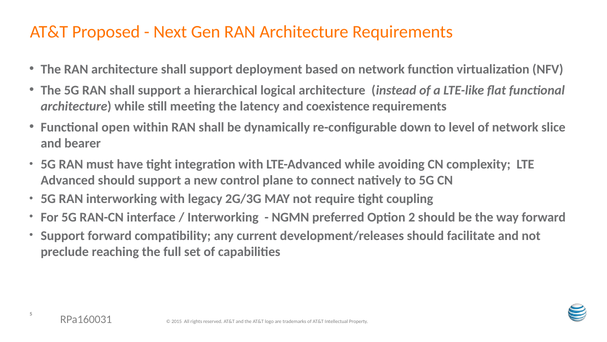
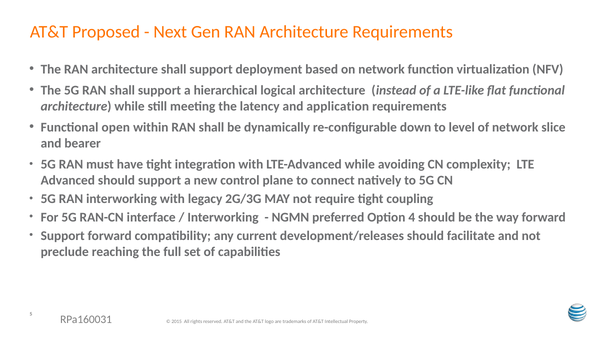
coexistence: coexistence -> application (338, 106)
2: 2 -> 4 (412, 217)
